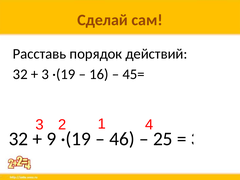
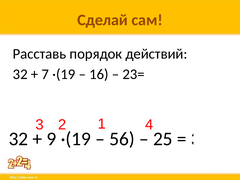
3: 3 -> 7 (45, 74)
45=: 45= -> 23= (134, 74)
46: 46 -> 56 (122, 139)
